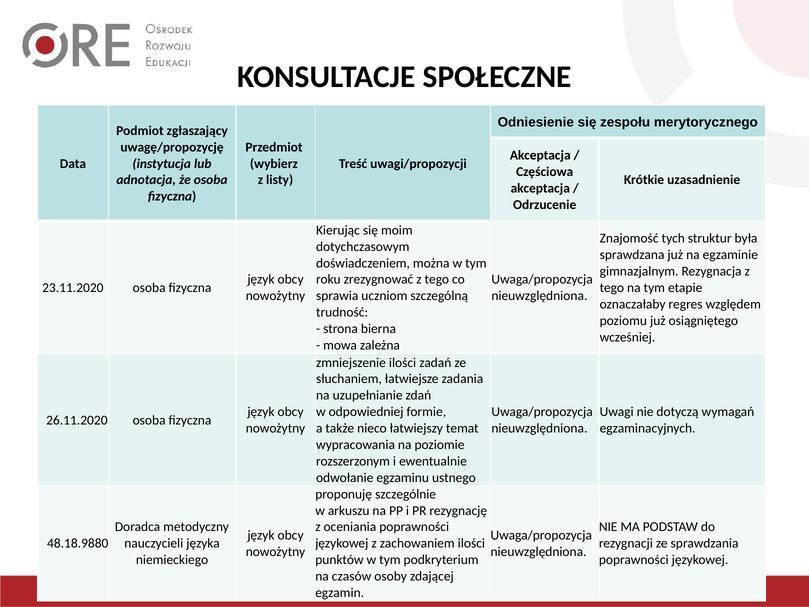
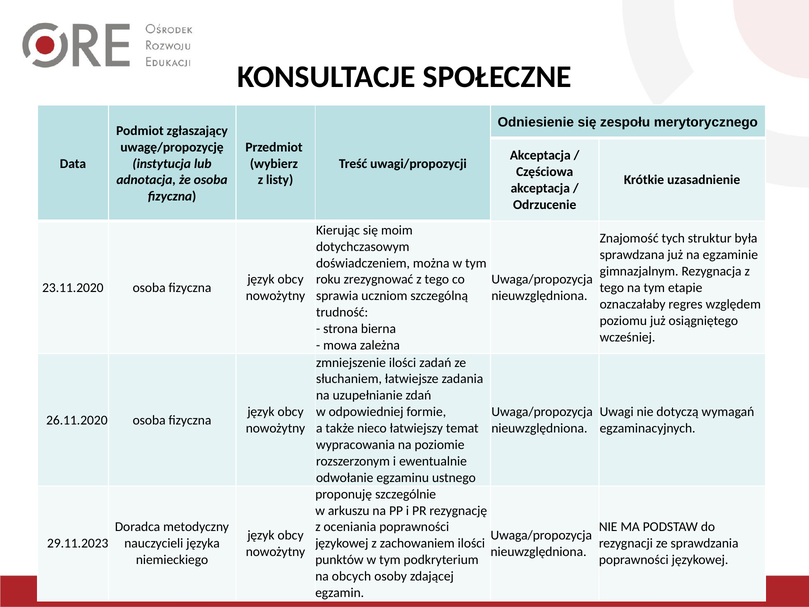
48.18.9880: 48.18.9880 -> 29.11.2023 (78, 543)
czasów: czasów -> obcych (351, 576)
